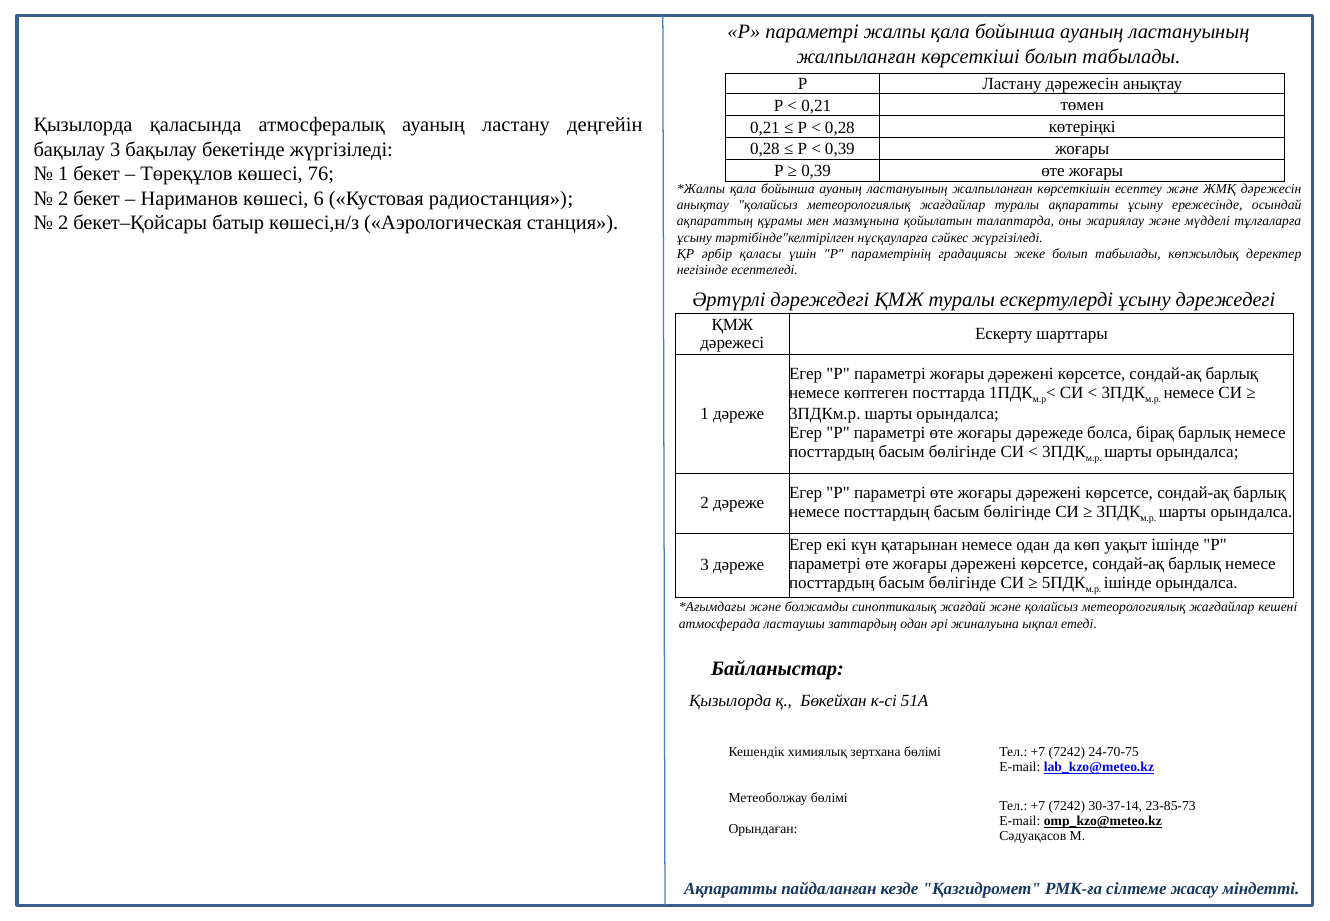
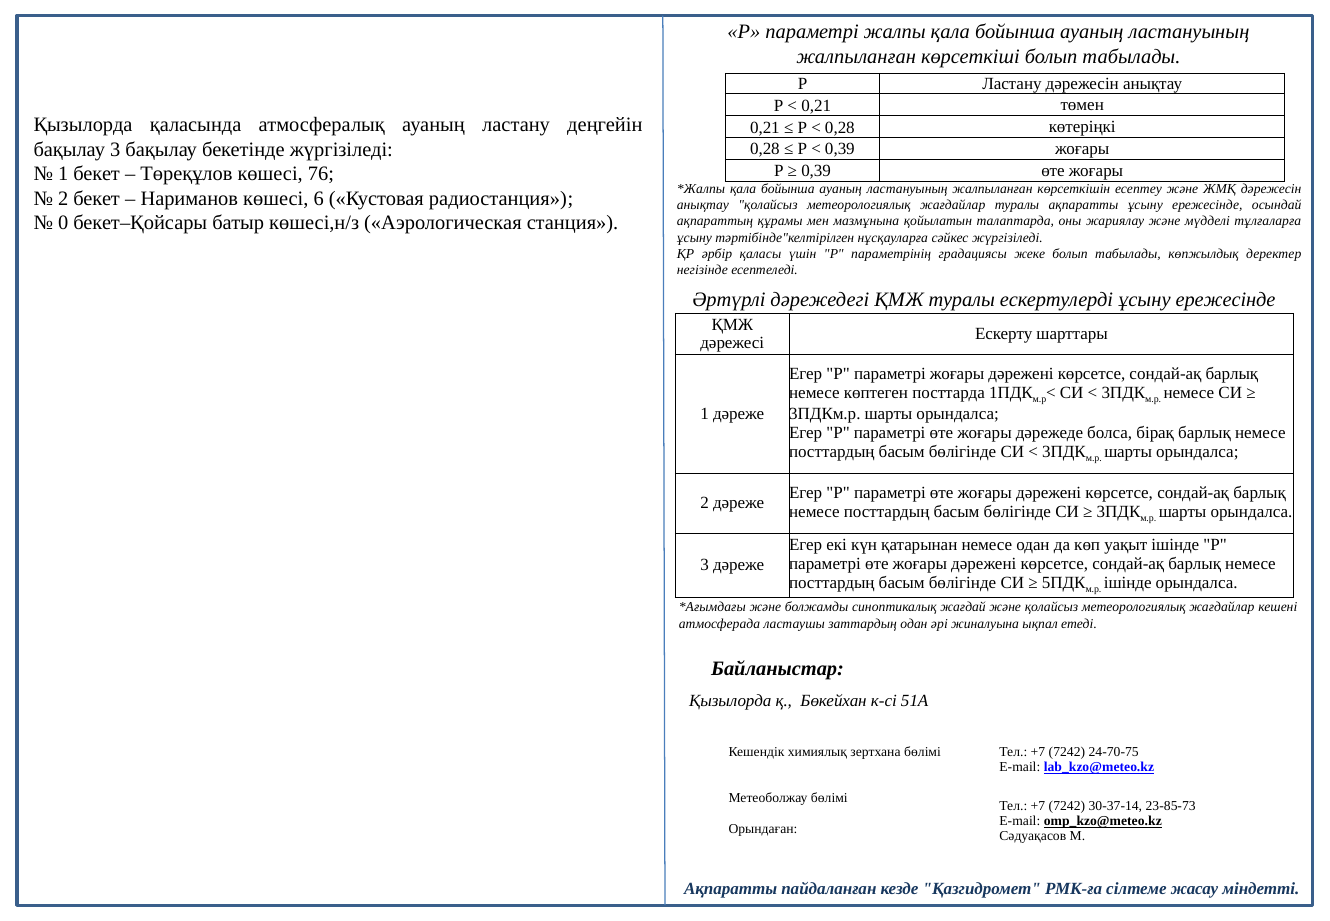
2: 2 -> 0 (63, 223)
ескертулерді ұсыну дәрежедегі: дәрежедегі -> ережесінде (1226, 299)
